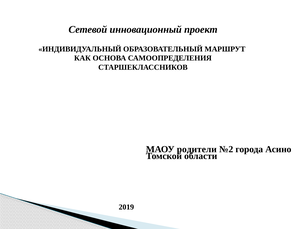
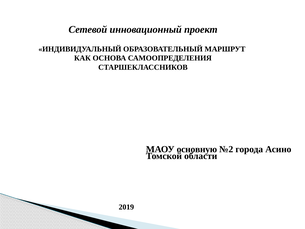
родители: родители -> основную (197, 149)
